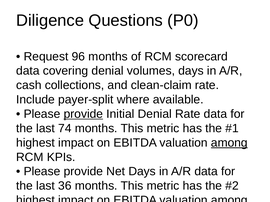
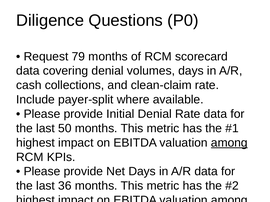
96: 96 -> 79 (78, 57)
provide underline: present -> none (83, 114)
74: 74 -> 50 (65, 129)
